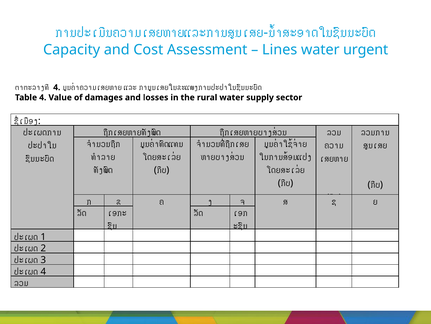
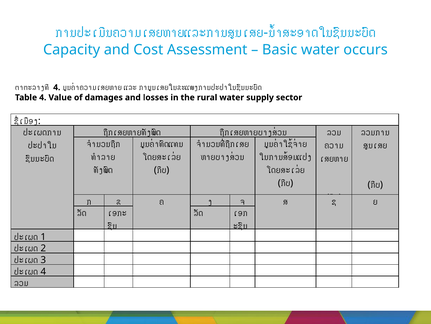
Lines: Lines -> Basic (280, 50)
urgent: urgent -> occurs (366, 50)
